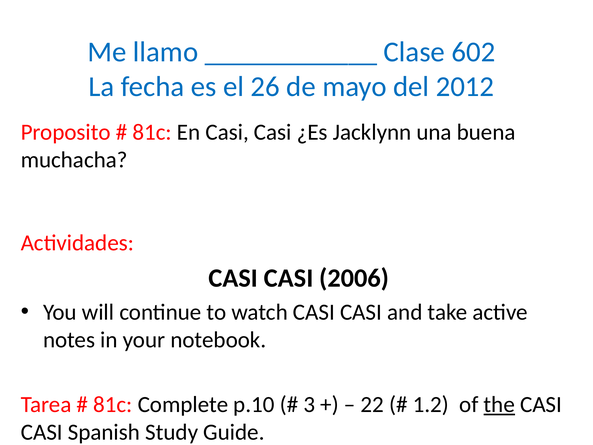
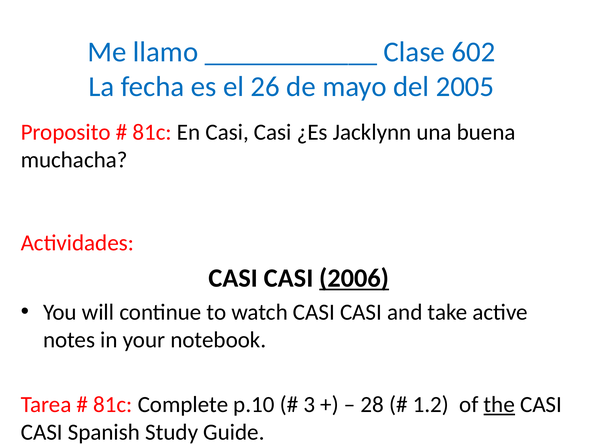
2012: 2012 -> 2005 (465, 87)
2006 underline: none -> present (354, 278)
22: 22 -> 28 (372, 404)
